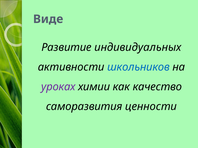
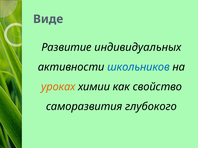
уроках colour: purple -> orange (58, 87)
качество: качество -> свойство (157, 87)
ценности: ценности -> глубокого (151, 107)
